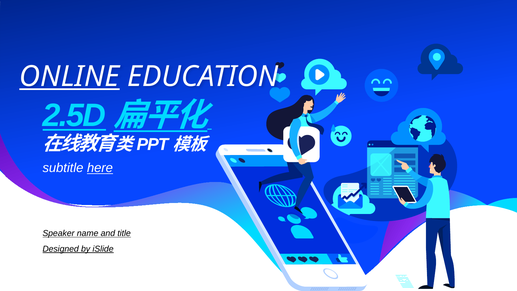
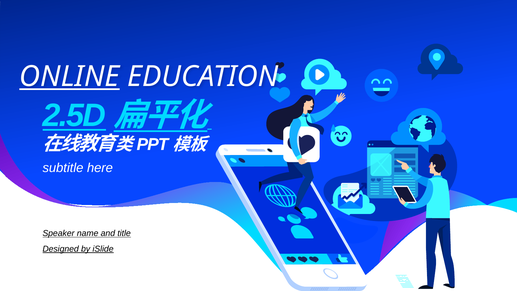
here underline: present -> none (100, 168)
